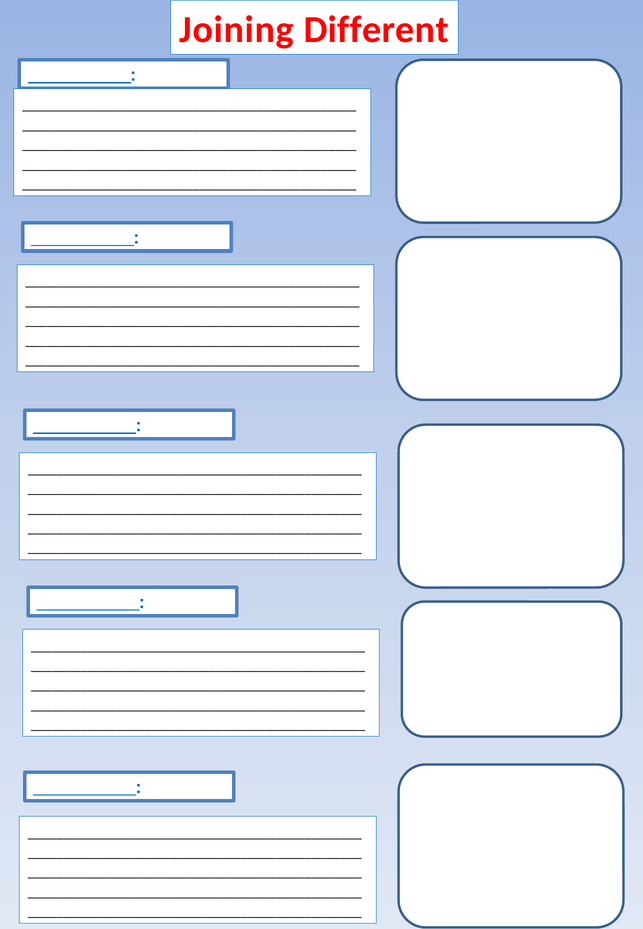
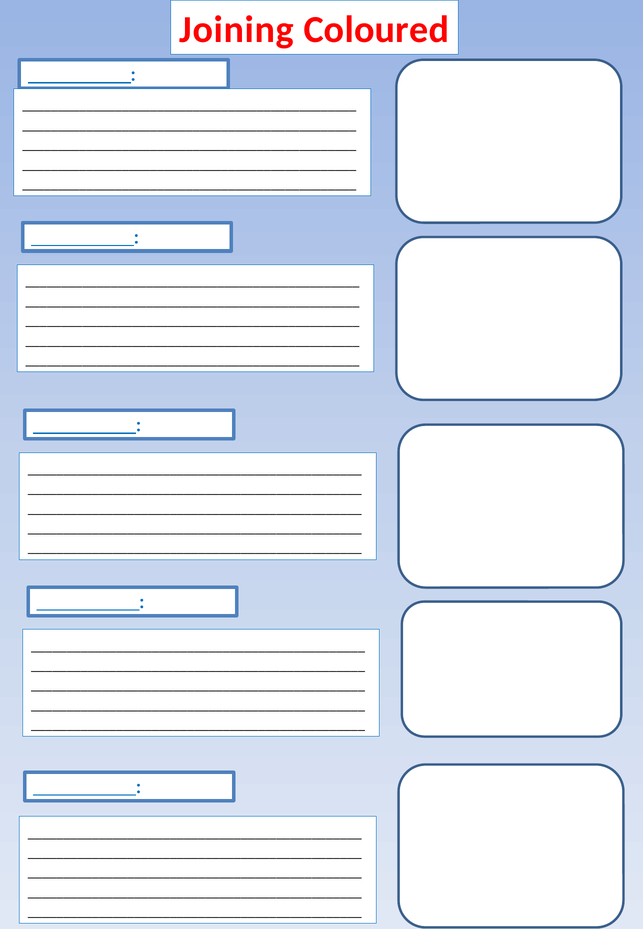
Different: Different -> Coloured (376, 30)
